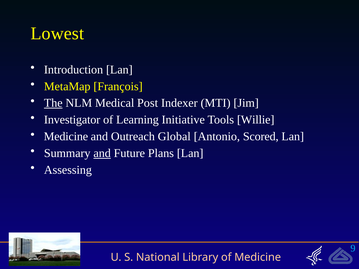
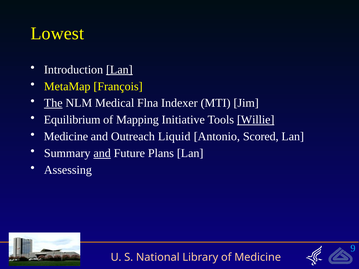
Lan underline: none -> present (119, 70)
Post: Post -> Flna (148, 103)
Investigator: Investigator -> Equilibrium (72, 120)
Learning: Learning -> Mapping (137, 120)
Willie underline: none -> present (256, 120)
Global: Global -> Liquid (174, 137)
